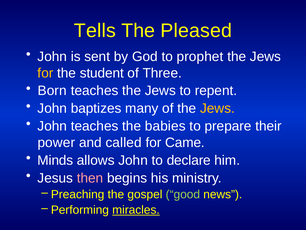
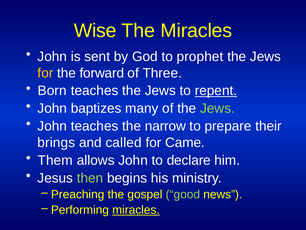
Tells: Tells -> Wise (95, 31)
The Pleased: Pleased -> Miracles (196, 31)
student: student -> forward (102, 73)
repent underline: none -> present (216, 91)
Jews colour: yellow -> light green (217, 108)
babies: babies -> narrow (165, 126)
power: power -> brings (56, 142)
Minds: Minds -> Them (55, 160)
then colour: pink -> light green (90, 178)
